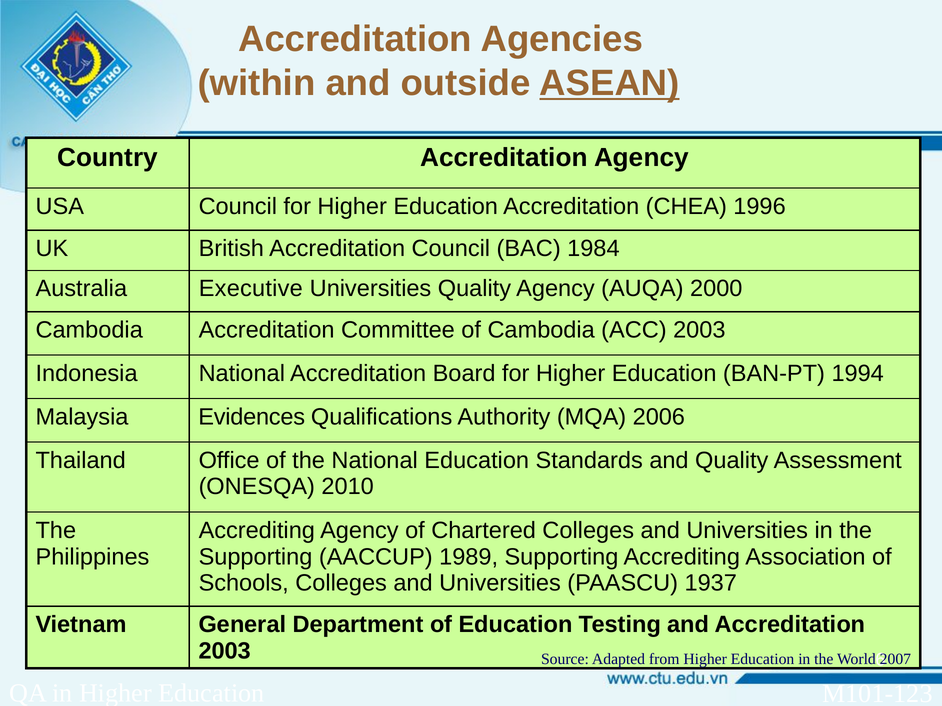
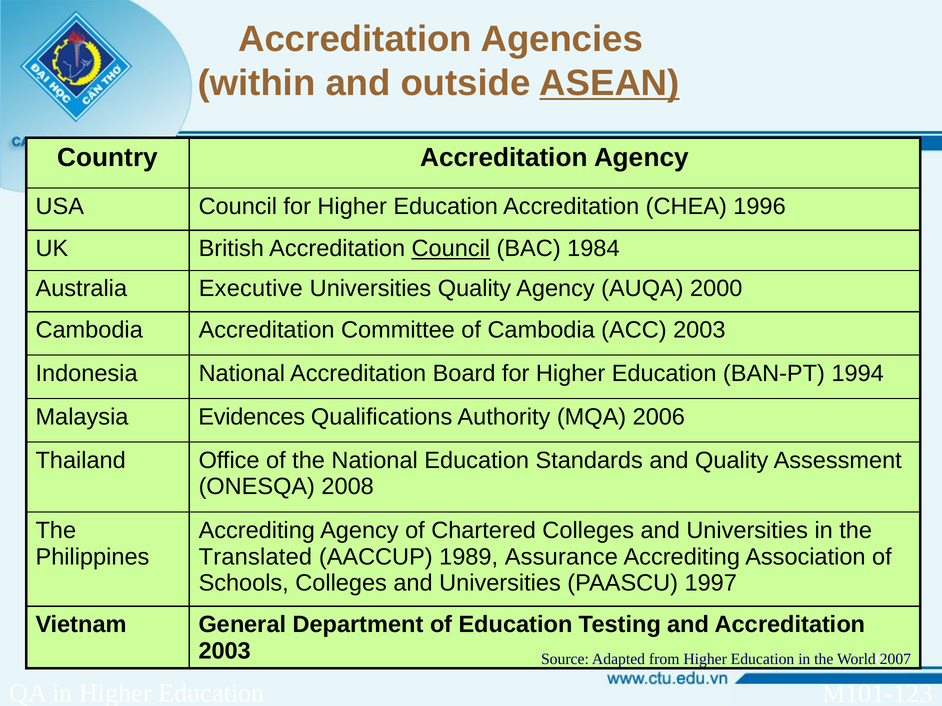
Council underline: none -> present (451, 249)
2010: 2010 -> 2008 (348, 487)
Supporting: Supporting -> Translated (255, 557)
1989 Supporting: Supporting -> Assurance (561, 557)
1937: 1937 -> 1997 (711, 584)
